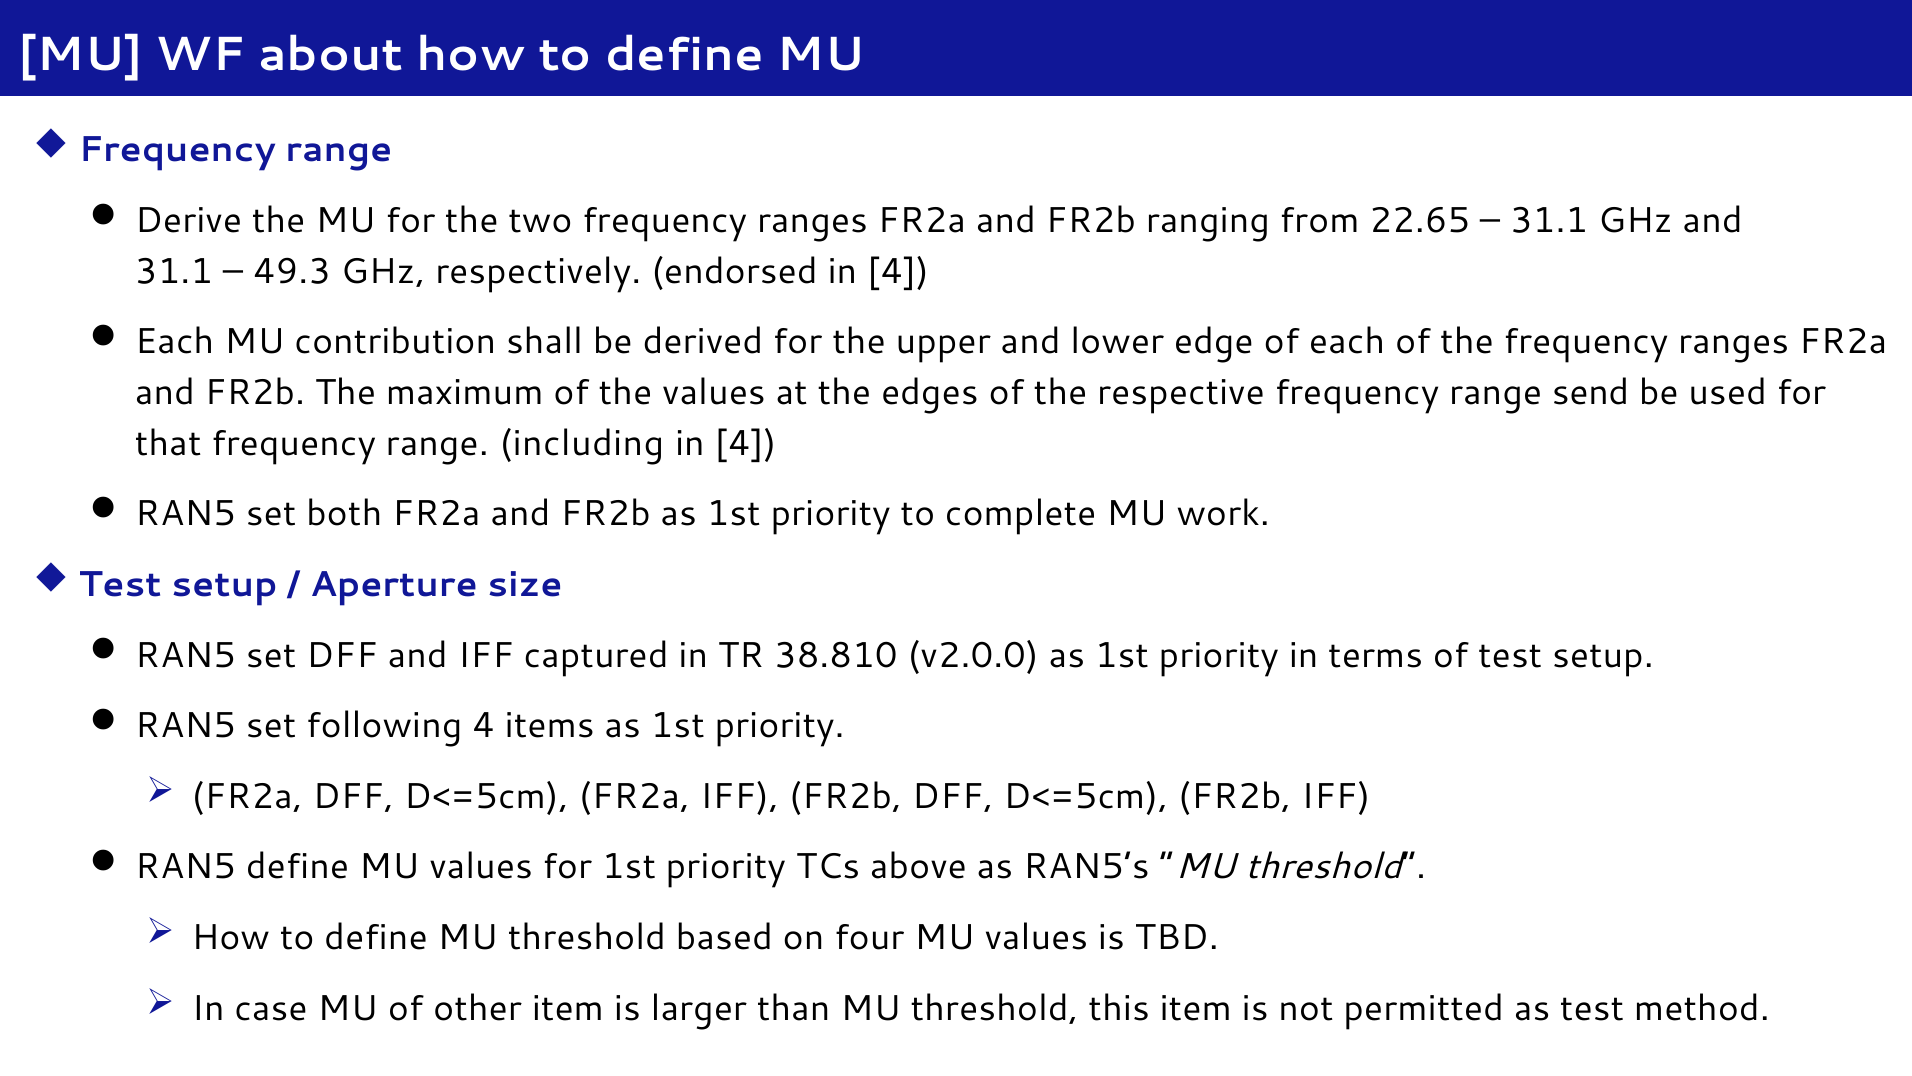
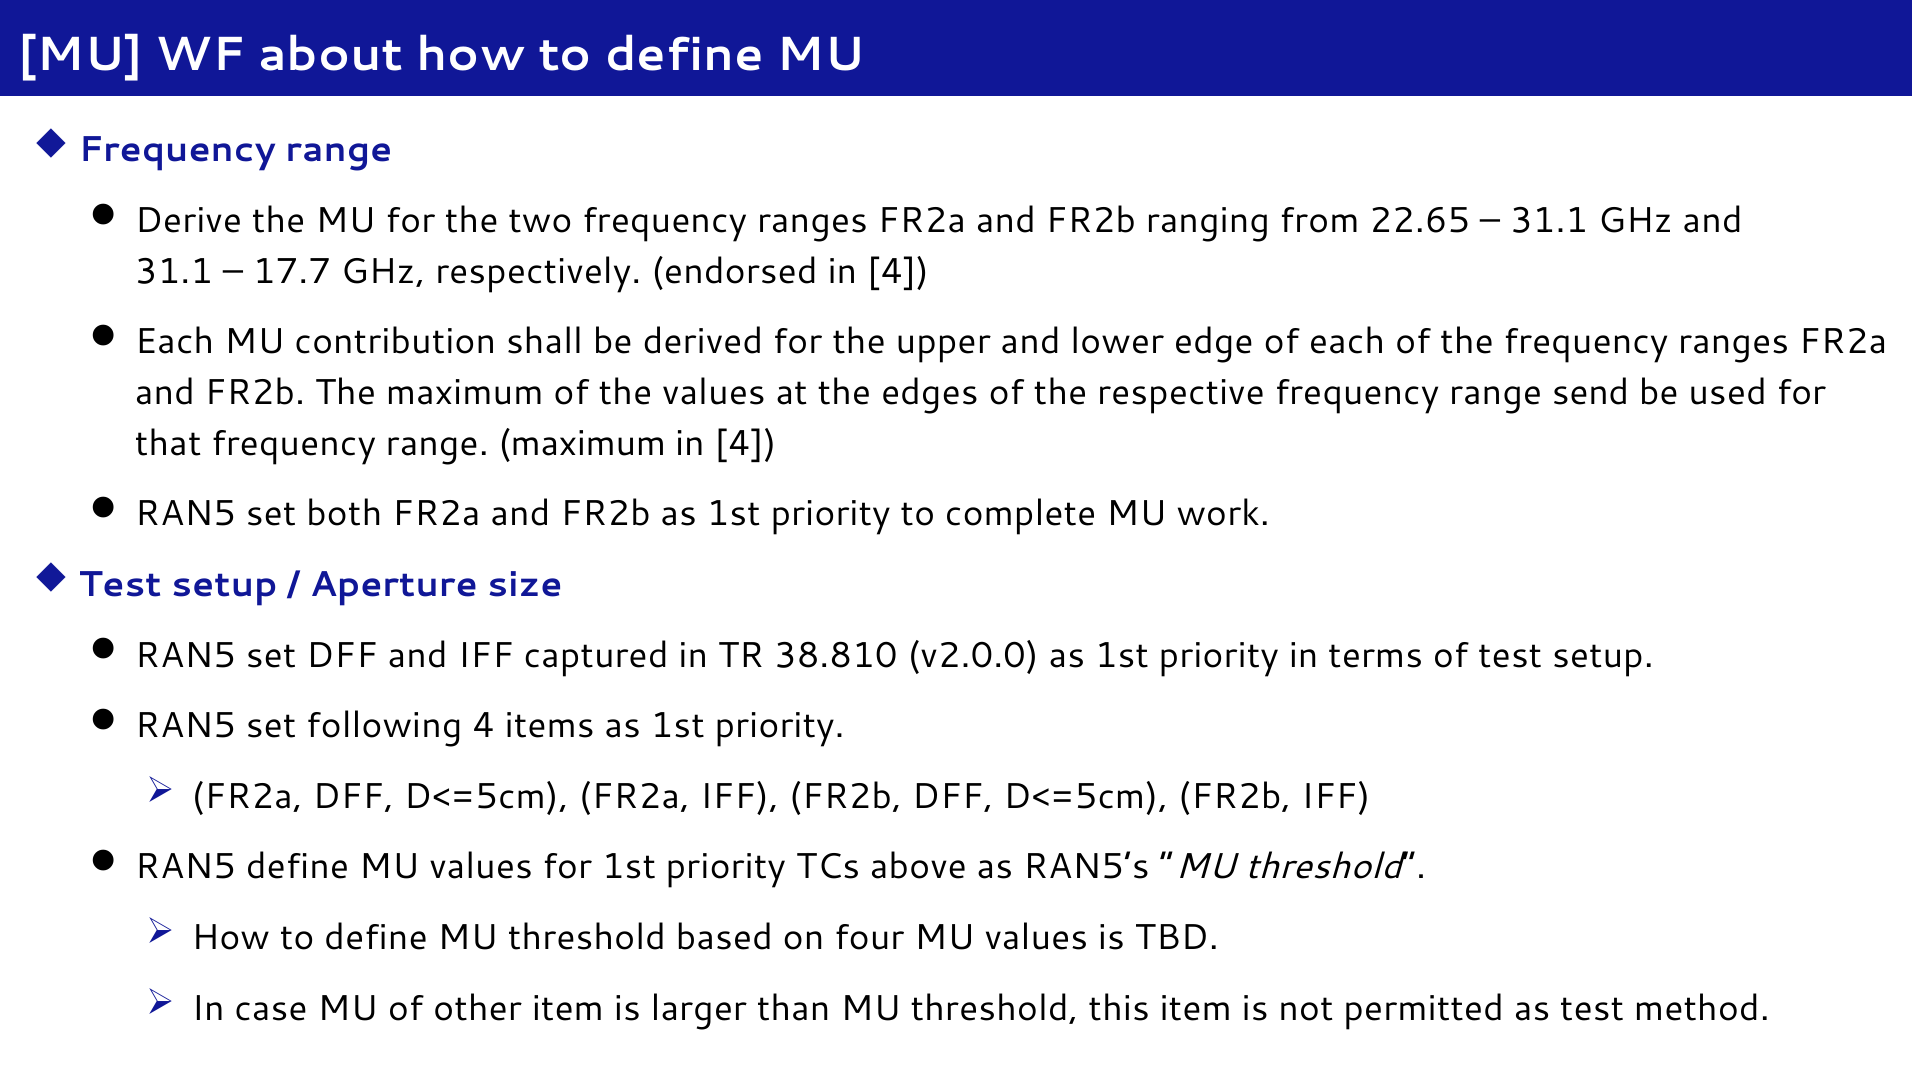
49.3: 49.3 -> 17.7 (292, 271)
range including: including -> maximum (582, 443)
